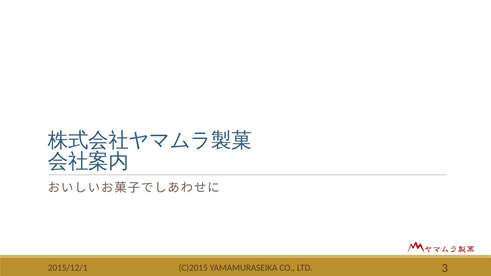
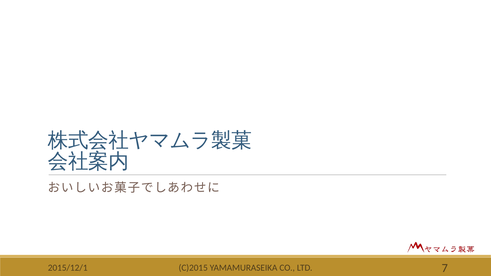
3: 3 -> 7 (445, 268)
